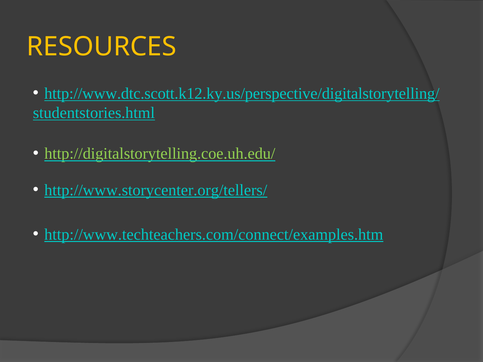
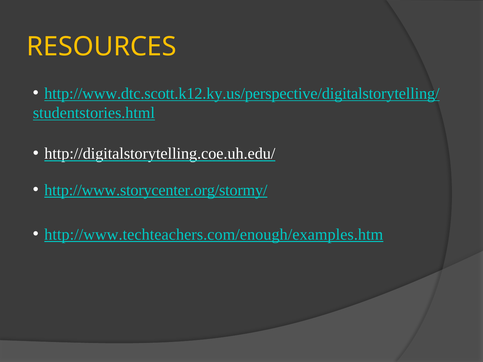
http://digitalstorytelling.coe.uh.edu/ colour: light green -> white (160, 154)
http://www.storycenter.org/tellers/: http://www.storycenter.org/tellers/ -> http://www.storycenter.org/stormy/ (156, 190)
http://www.techteachers.com/connect/examples.htm: http://www.techteachers.com/connect/examples.htm -> http://www.techteachers.com/enough/examples.htm (214, 235)
